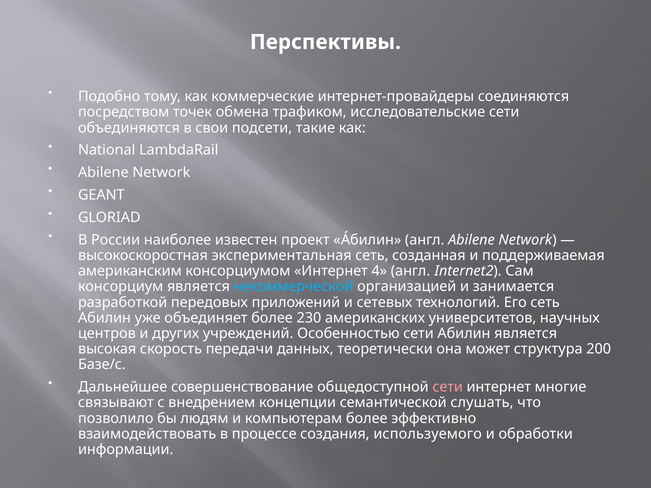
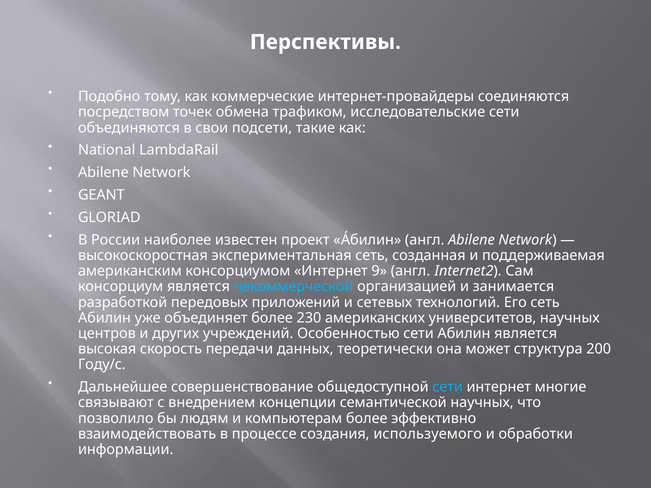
4: 4 -> 9 (379, 271)
Базе/с: Базе/с -> Году/с (102, 365)
сети colour: pink -> light blue (448, 387)
семантической слушать: слушать -> научных (482, 403)
